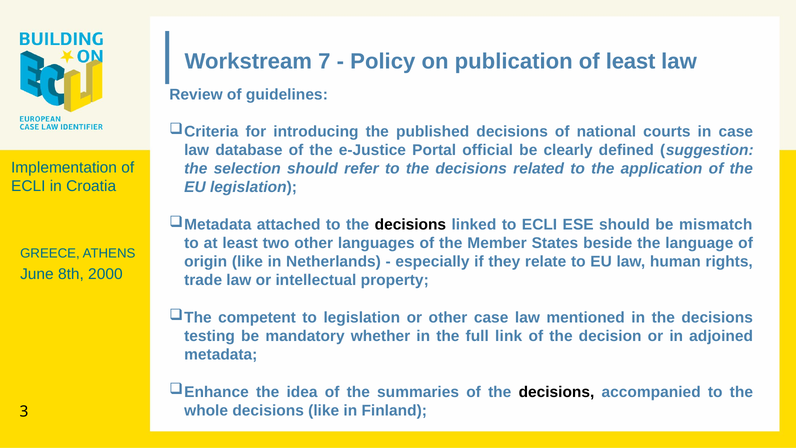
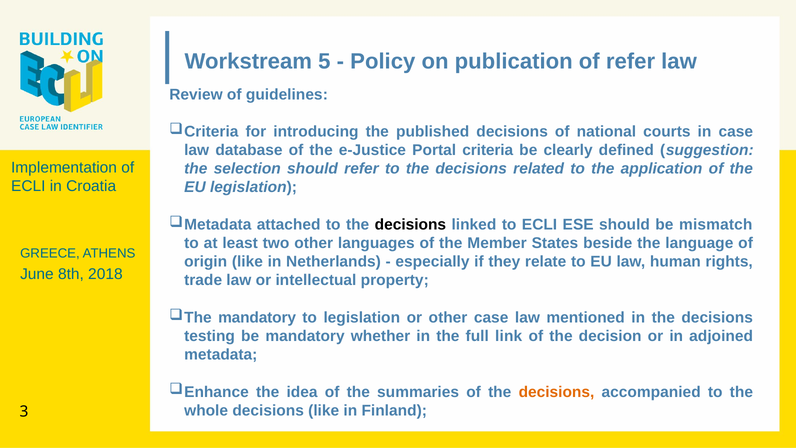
7: 7 -> 5 (324, 61)
of least: least -> refer (631, 61)
official: official -> criteria (488, 150)
2000: 2000 -> 2018 (105, 274)
competent: competent -> mandatory (257, 317)
decisions colour: black -> orange (556, 392)
